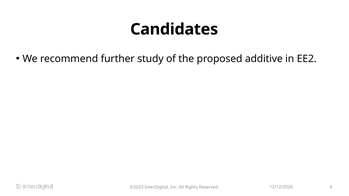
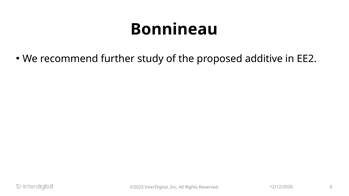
Candidates: Candidates -> Bonnineau (174, 29)
